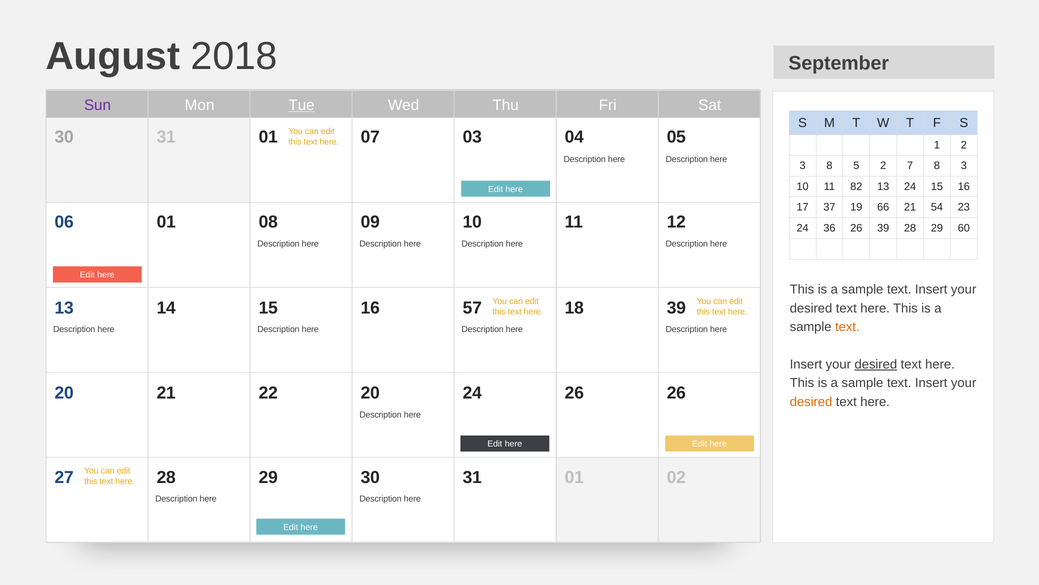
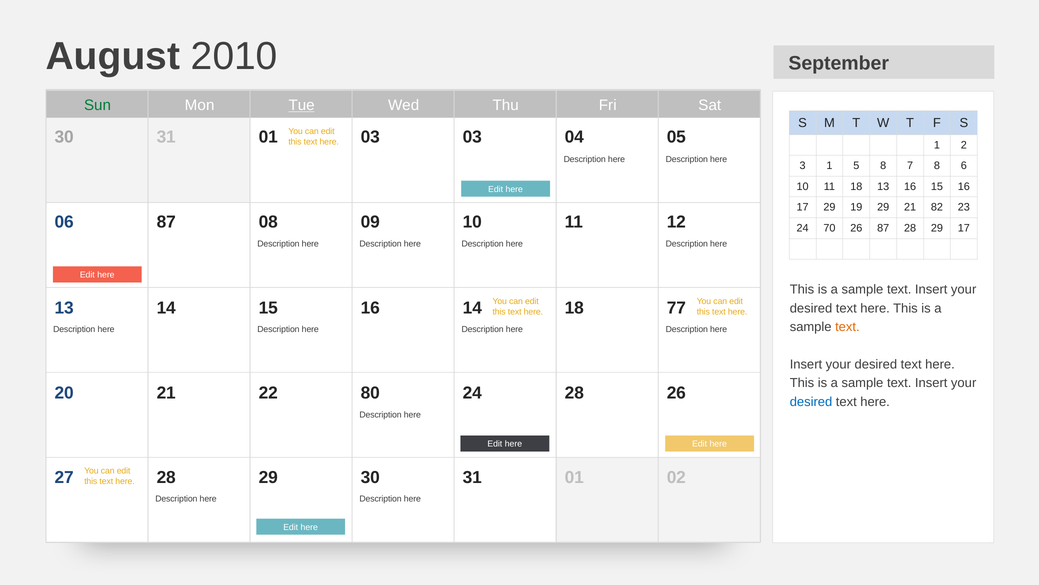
2018: 2018 -> 2010 (234, 56)
Sun colour: purple -> green (98, 105)
01 07: 07 -> 03 (370, 137)
3 8: 8 -> 1 (829, 166)
5 2: 2 -> 8 (883, 166)
8 3: 3 -> 6 (964, 166)
11 82: 82 -> 18 (856, 186)
13 24: 24 -> 16 (910, 186)
17 37: 37 -> 29 (829, 207)
19 66: 66 -> 29 (883, 207)
54: 54 -> 82 (937, 207)
06 01: 01 -> 87 (166, 222)
36: 36 -> 70 (829, 228)
26 39: 39 -> 87 (883, 228)
29 60: 60 -> 17 (964, 228)
16 57: 57 -> 14 (472, 308)
18 39: 39 -> 77 (676, 308)
desired underline: present -> none (876, 364)
22 20: 20 -> 80 (370, 393)
24 26: 26 -> 28 (574, 393)
desired colour: orange -> blue (811, 401)
